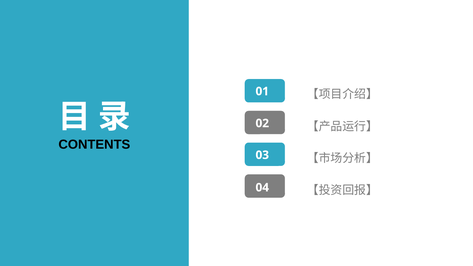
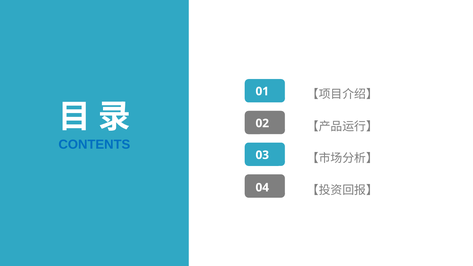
CONTENTS colour: black -> blue (94, 145)
